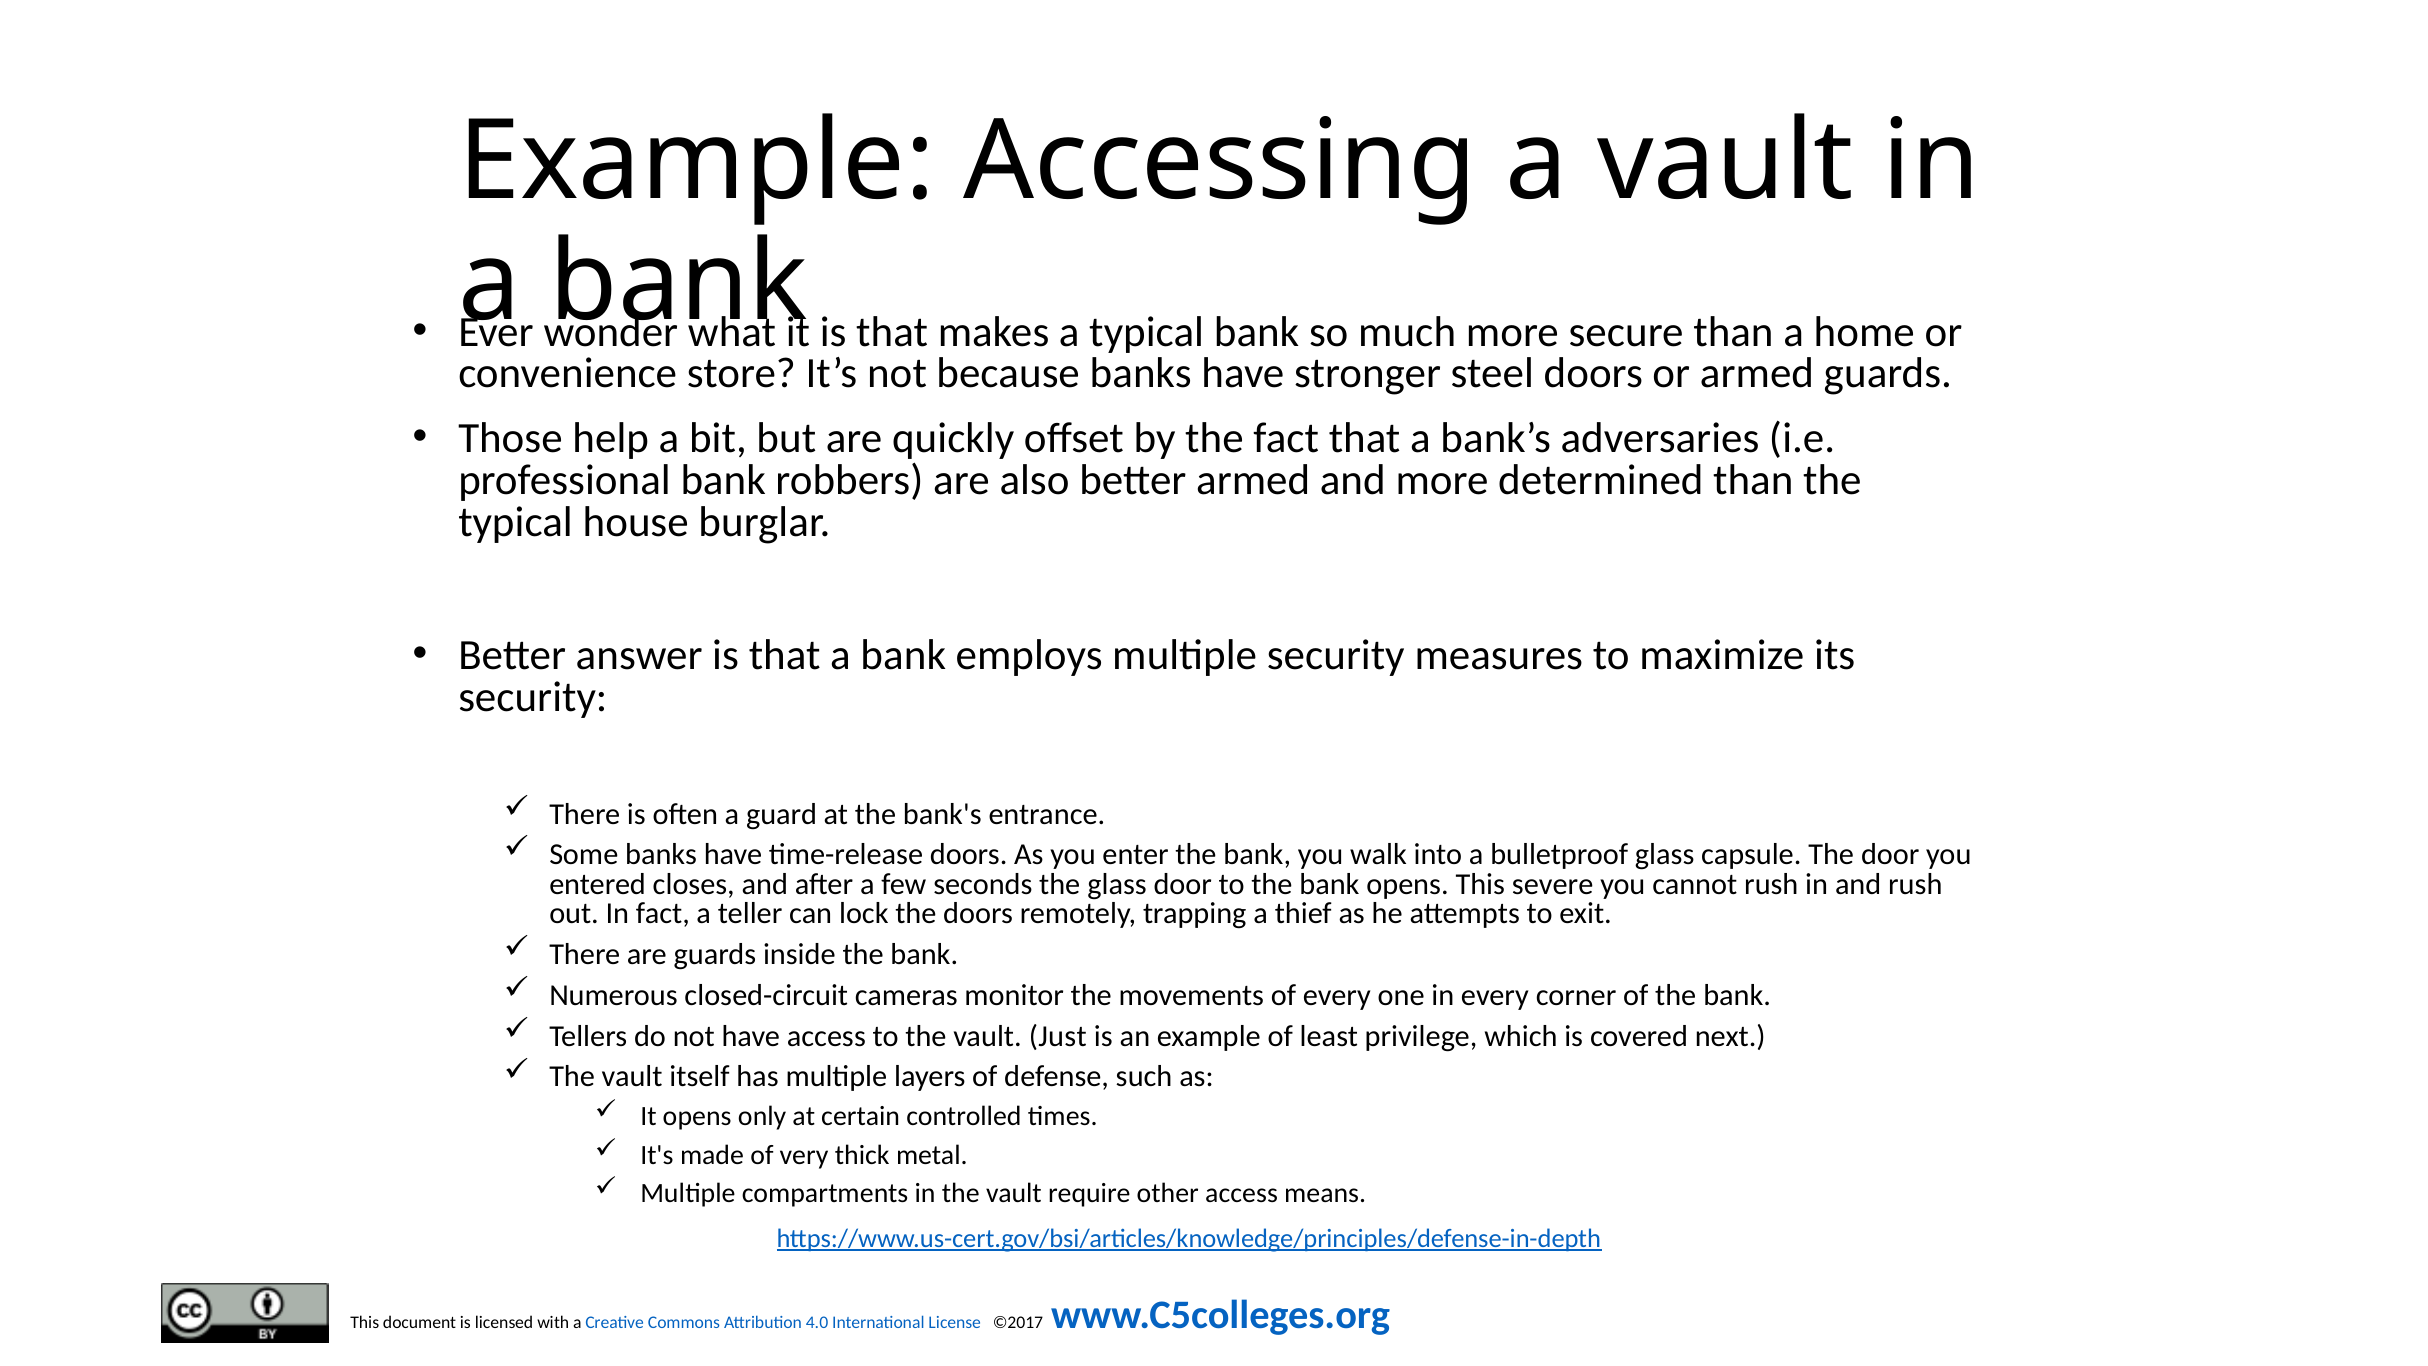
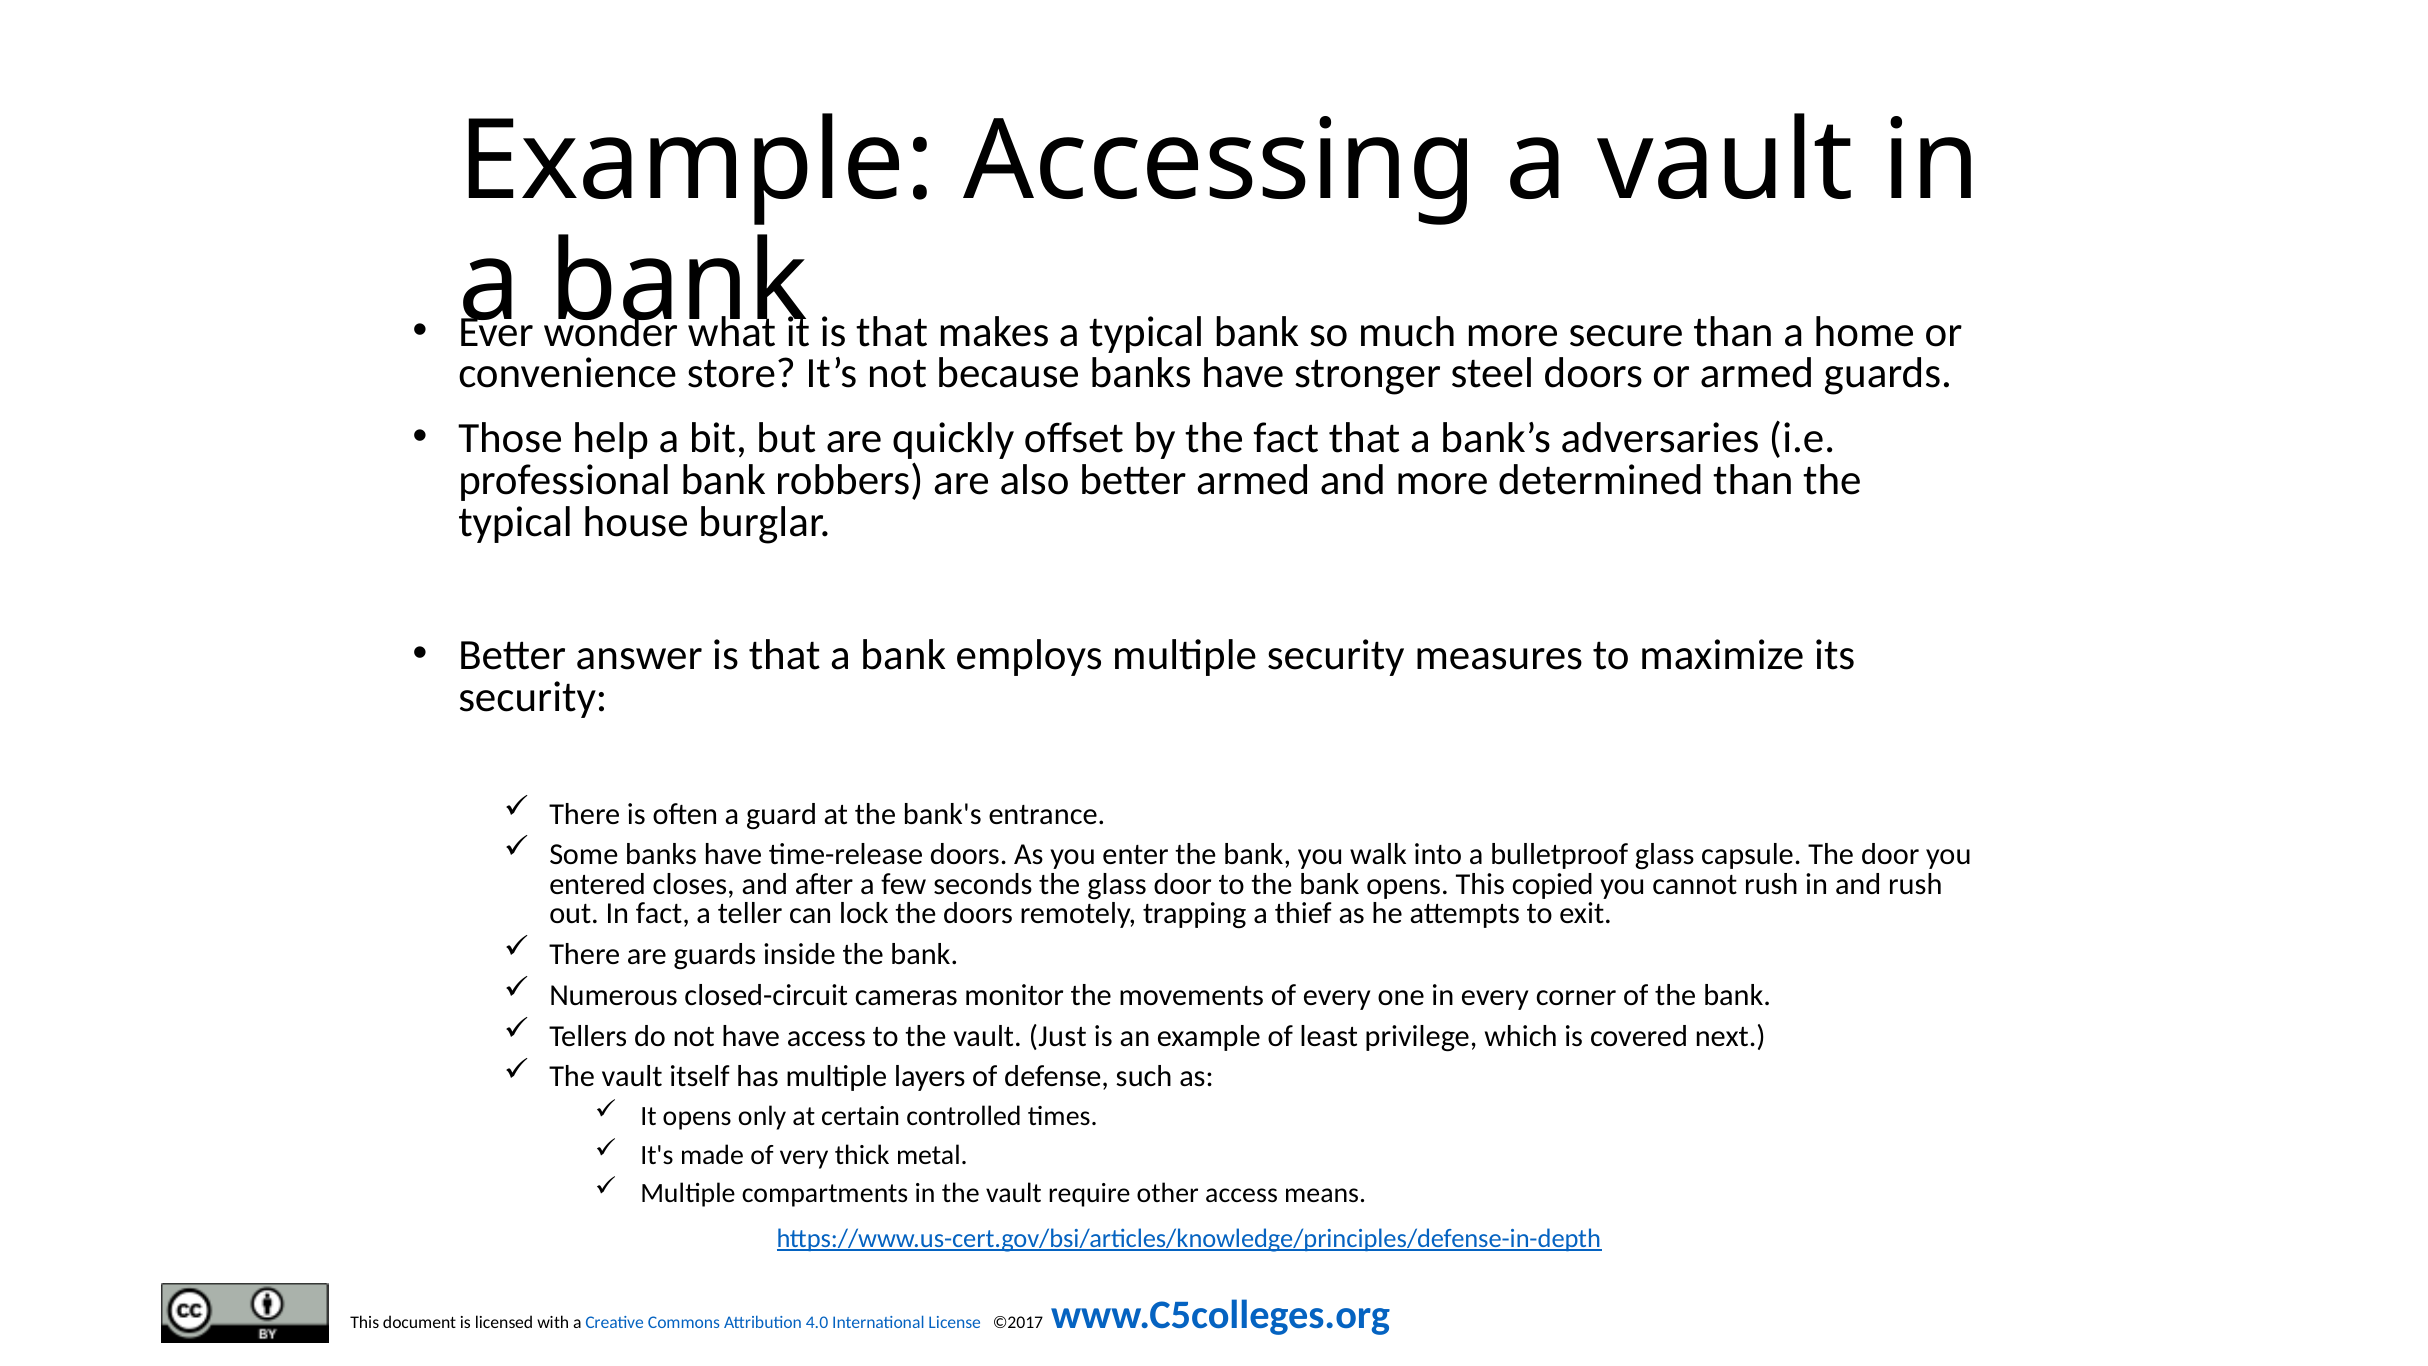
severe: severe -> copied (1553, 884)
